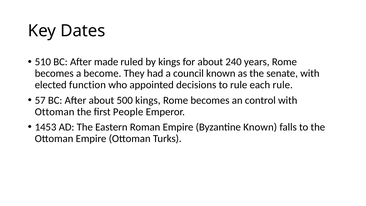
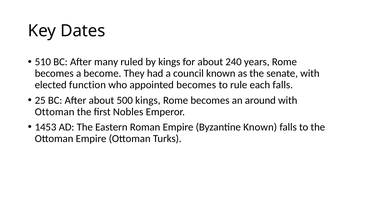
made: made -> many (106, 62)
appointed decisions: decisions -> becomes (196, 85)
each rule: rule -> falls (283, 85)
57: 57 -> 25 (40, 100)
control: control -> around (260, 100)
People: People -> Nobles (128, 112)
